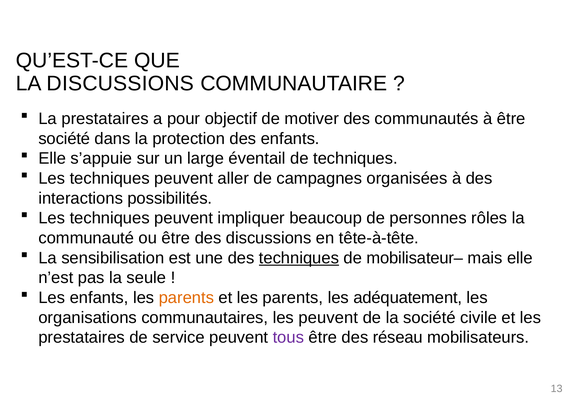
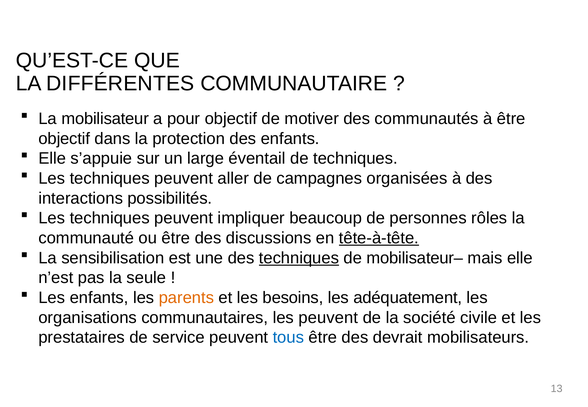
LA DISCUSSIONS: DISCUSSIONS -> DIFFÉRENTES (120, 83)
La prestataires: prestataires -> mobilisateur (105, 119)
société: société -> objectif (64, 139)
tête-à-tête underline: none -> present (379, 238)
et les parents: parents -> besoins (293, 298)
tous colour: purple -> blue (288, 338)
réseau: réseau -> devrait (398, 338)
